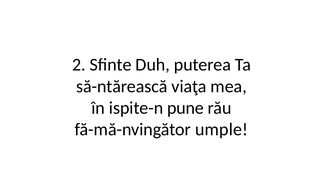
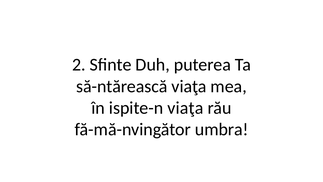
ispite-n pune: pune -> viaţa (185, 108)
umple: umple -> umbra (222, 129)
